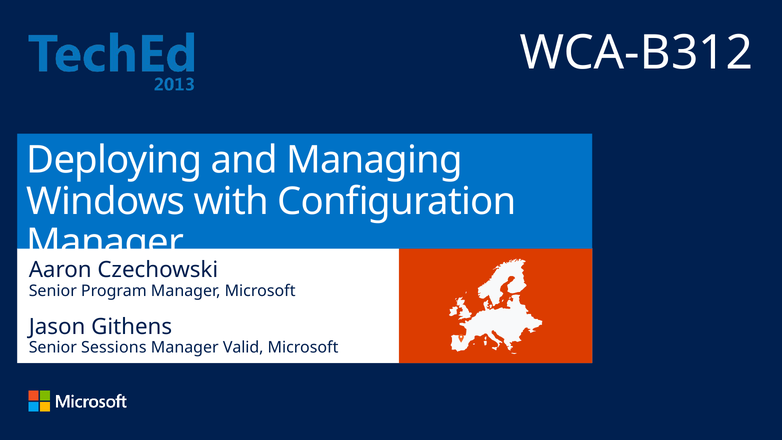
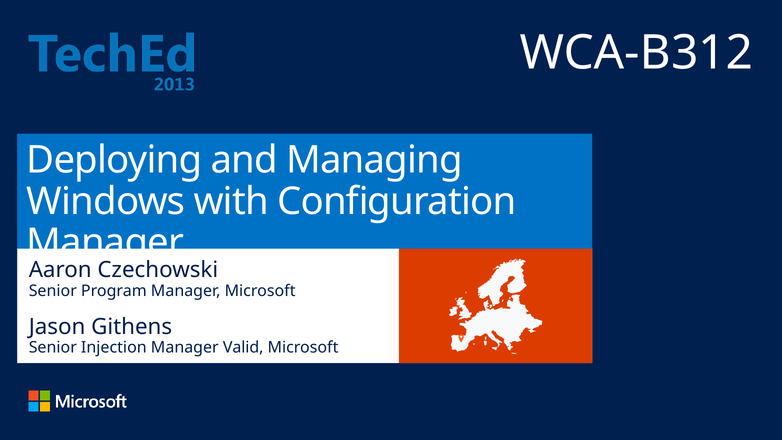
Sessions: Sessions -> Injection (114, 348)
